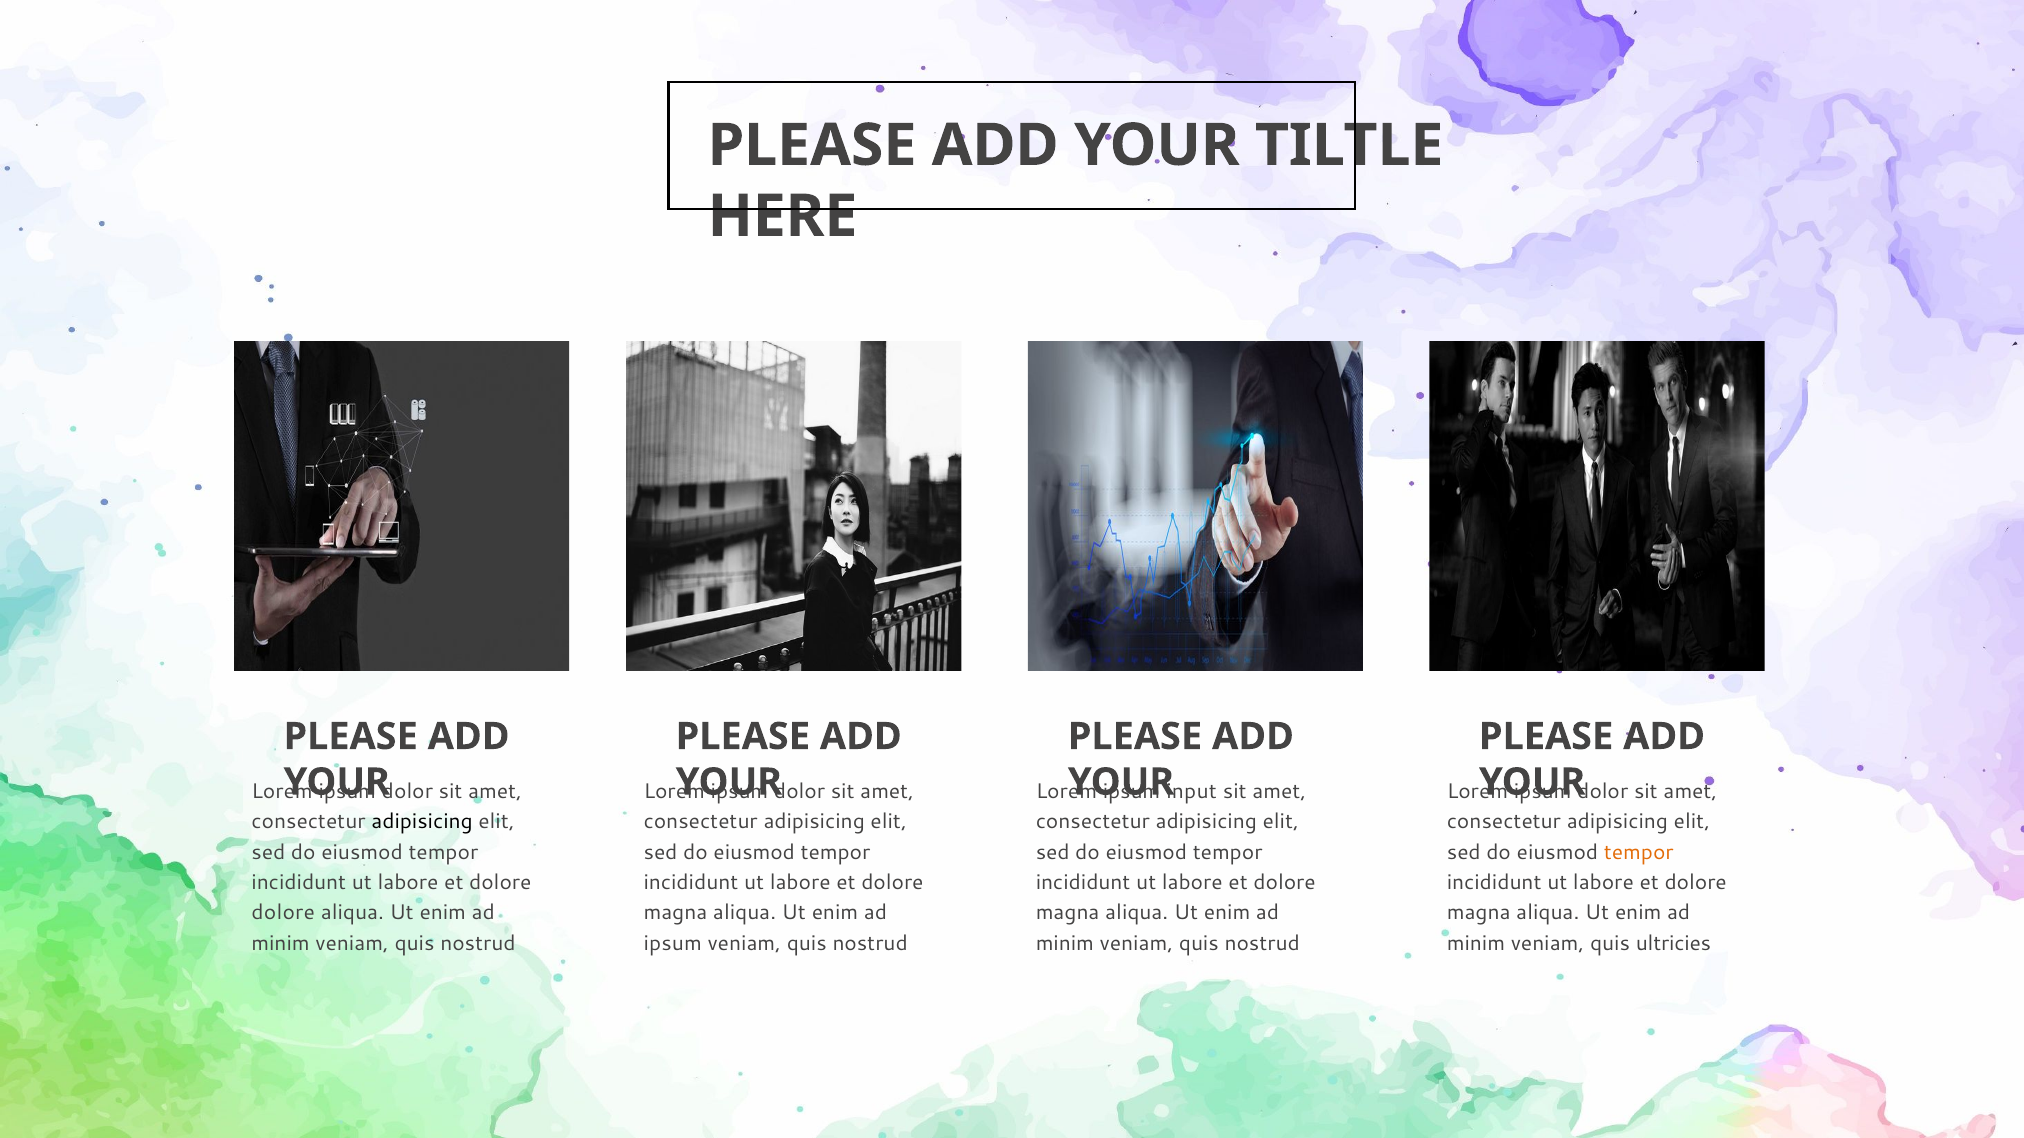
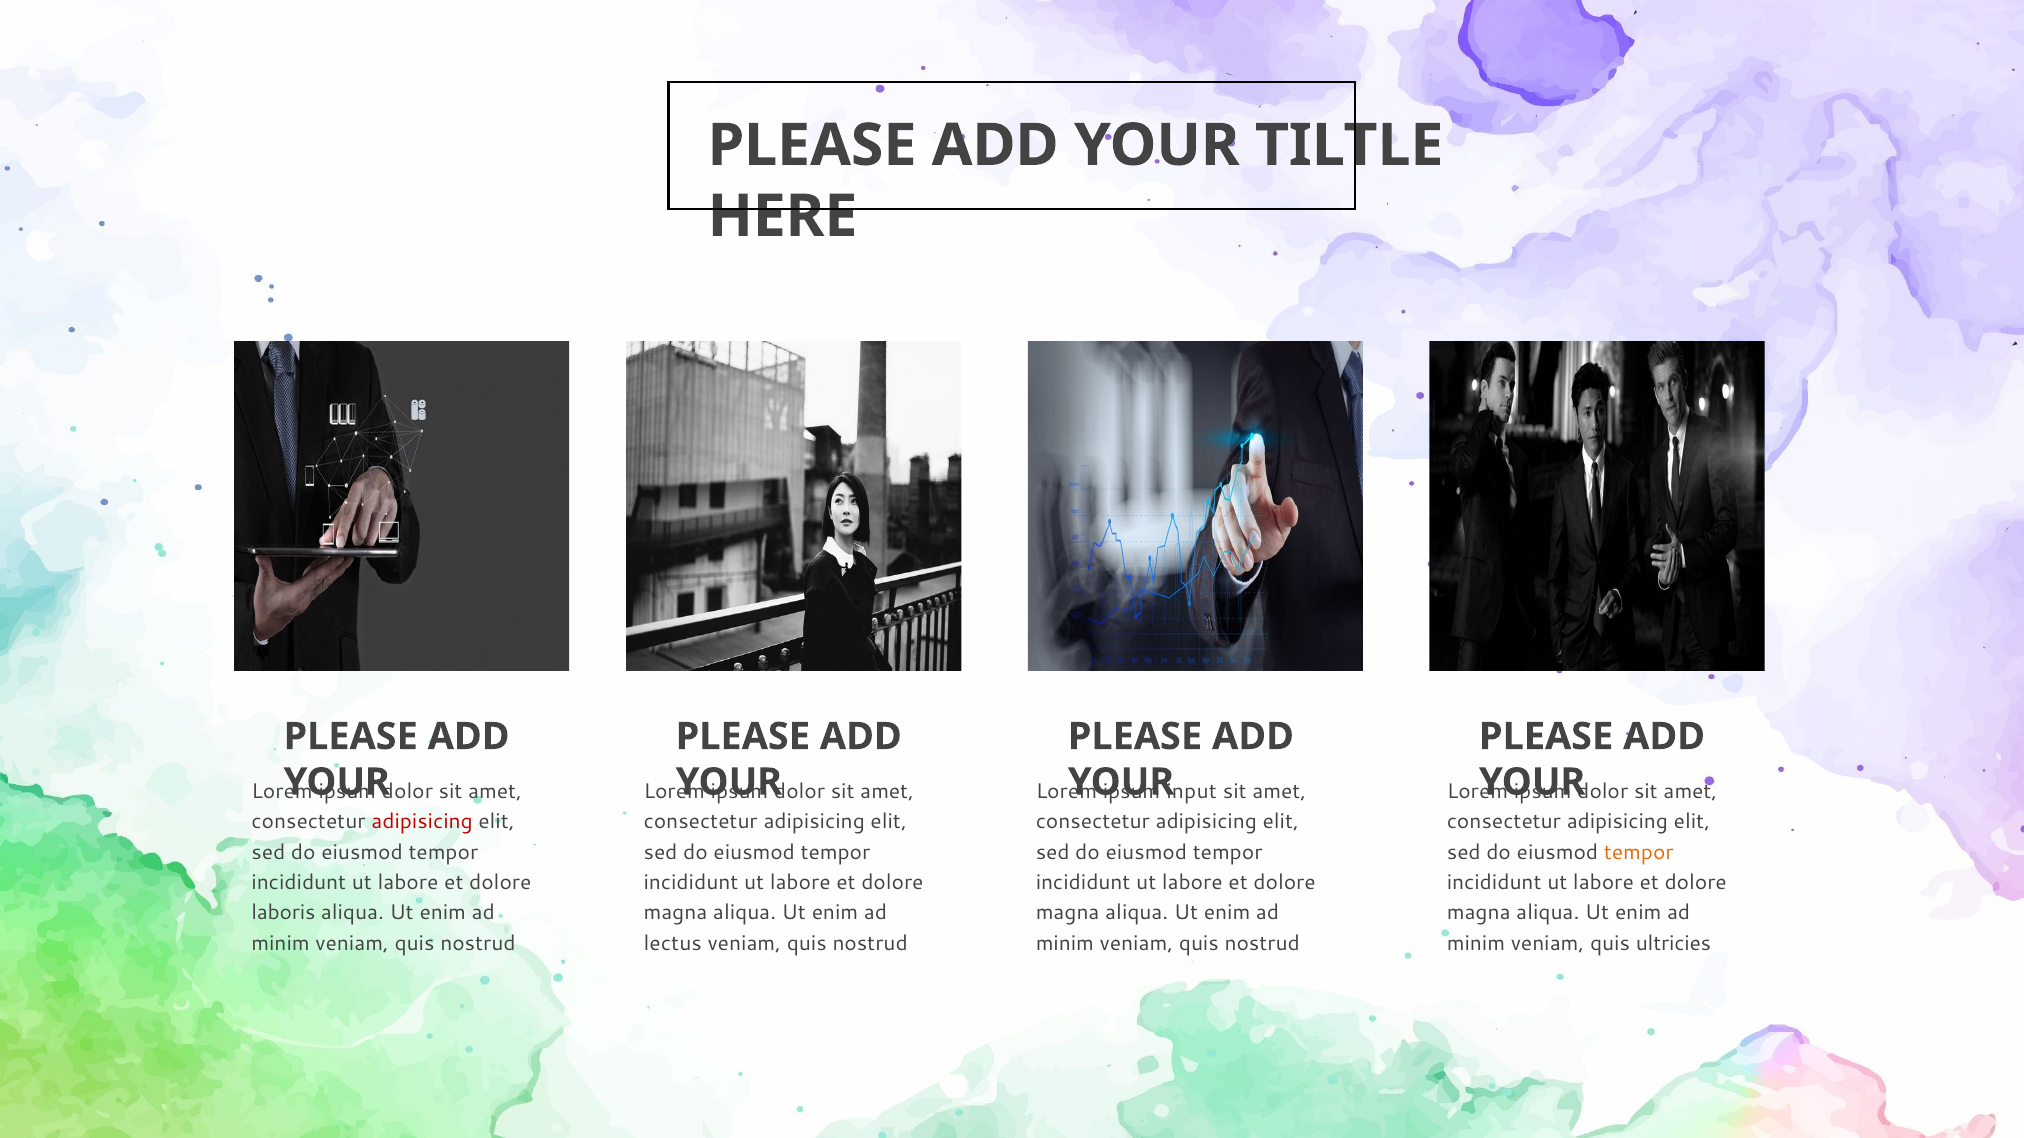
adipisicing colour: black -> red (422, 822)
dolore: dolore -> laboris (283, 913)
ipsum: ipsum -> lectus (673, 944)
